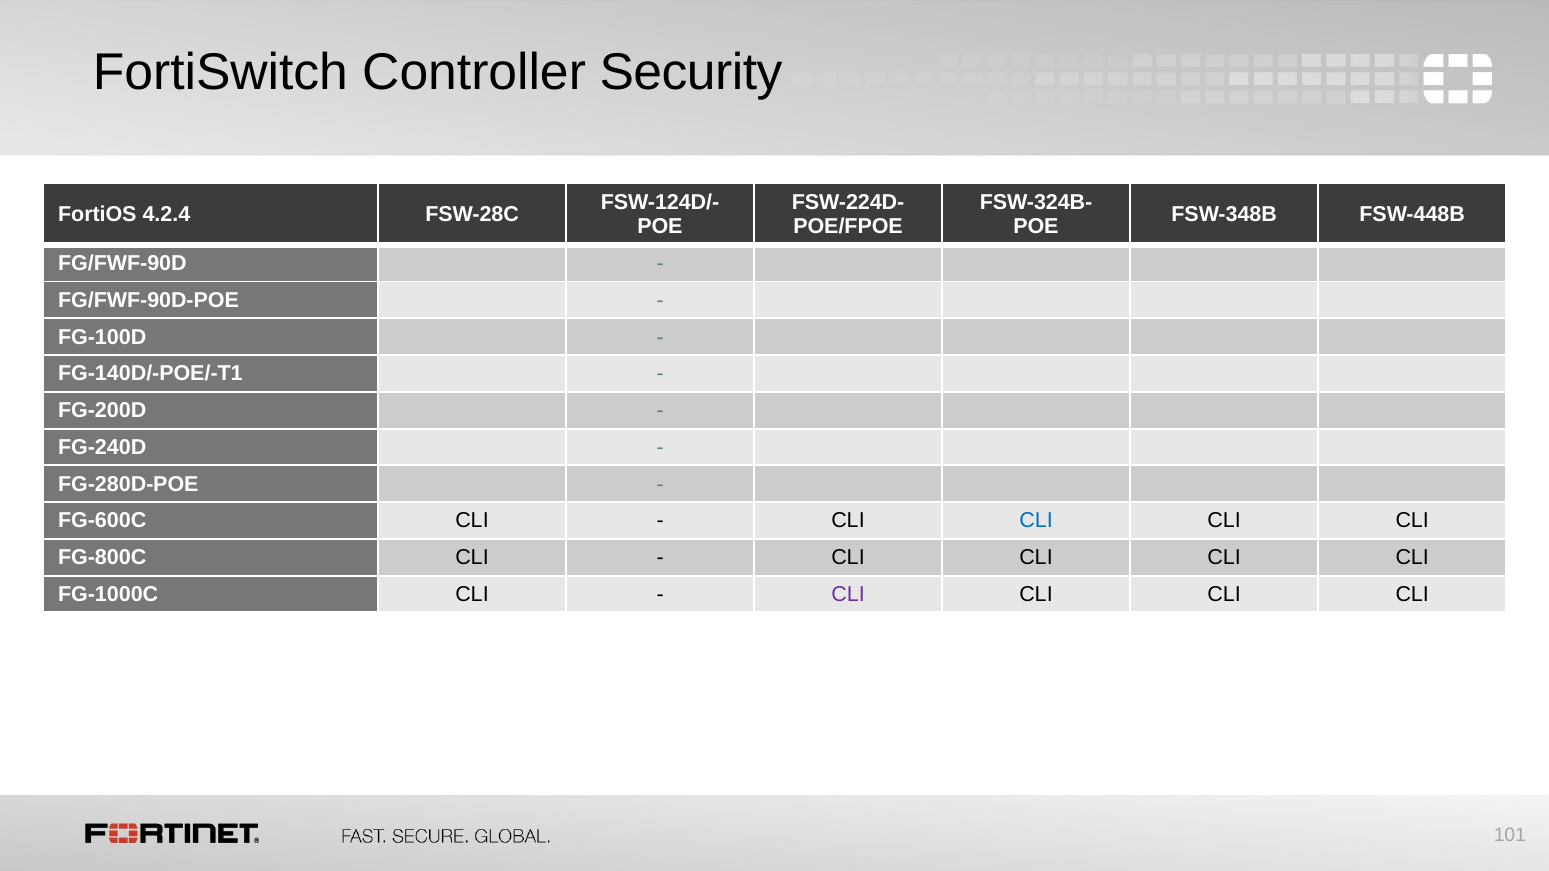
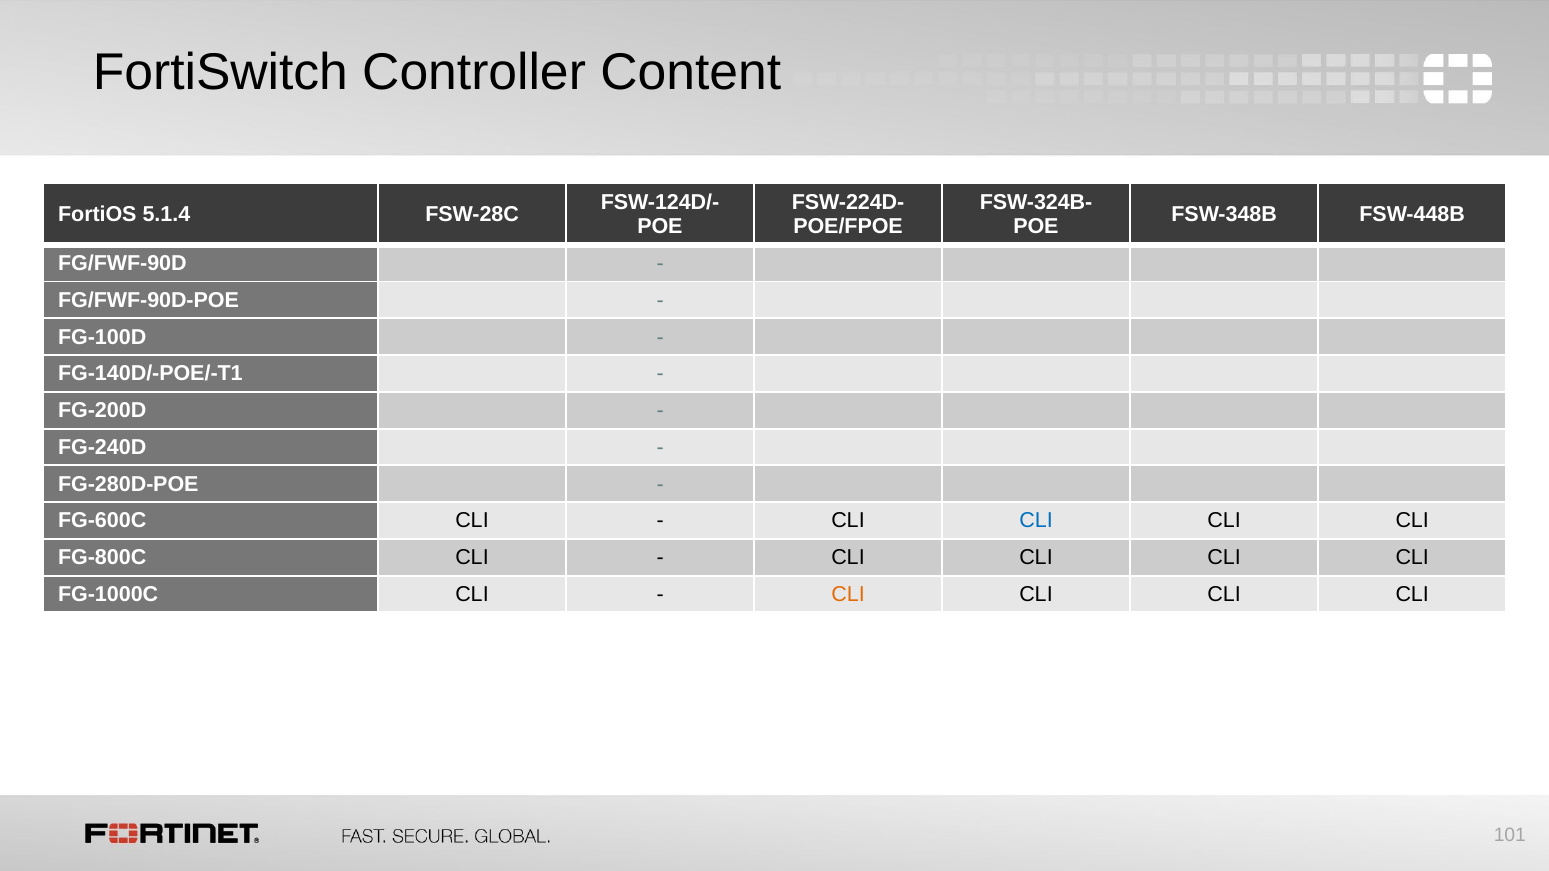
Security: Security -> Content (691, 72)
4.2.4: 4.2.4 -> 5.1.4 (166, 214)
CLI colour: purple -> orange (848, 595)
